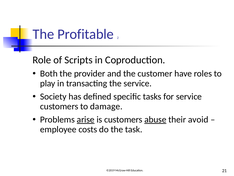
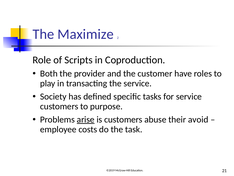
Profitable: Profitable -> Maximize (86, 34)
damage: damage -> purpose (106, 106)
abuse underline: present -> none (155, 119)
